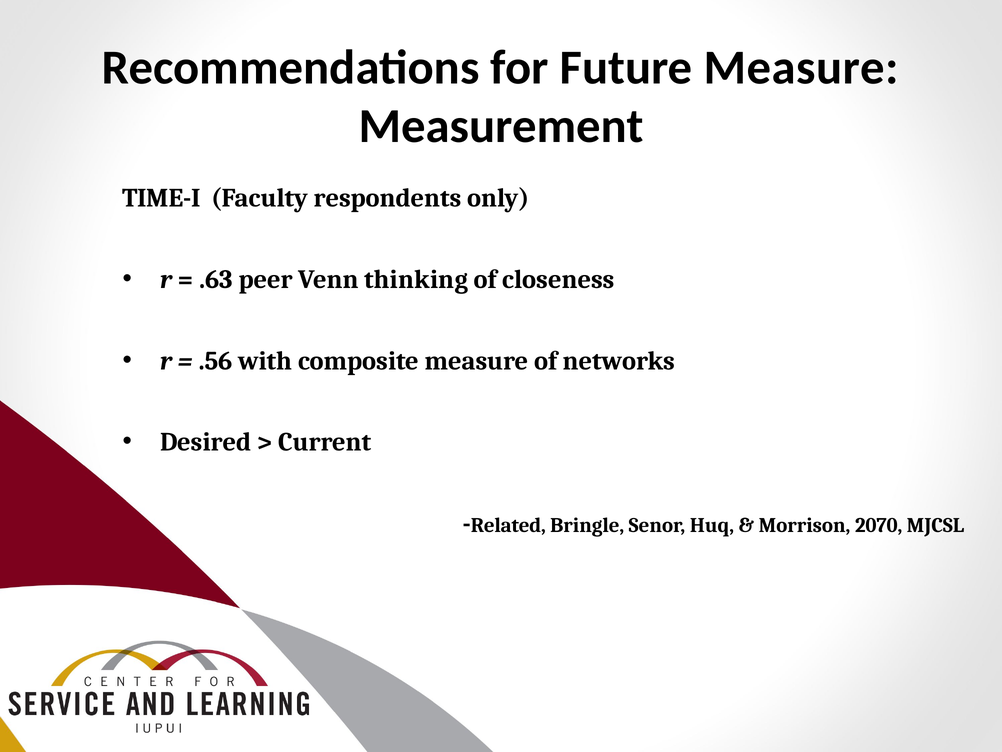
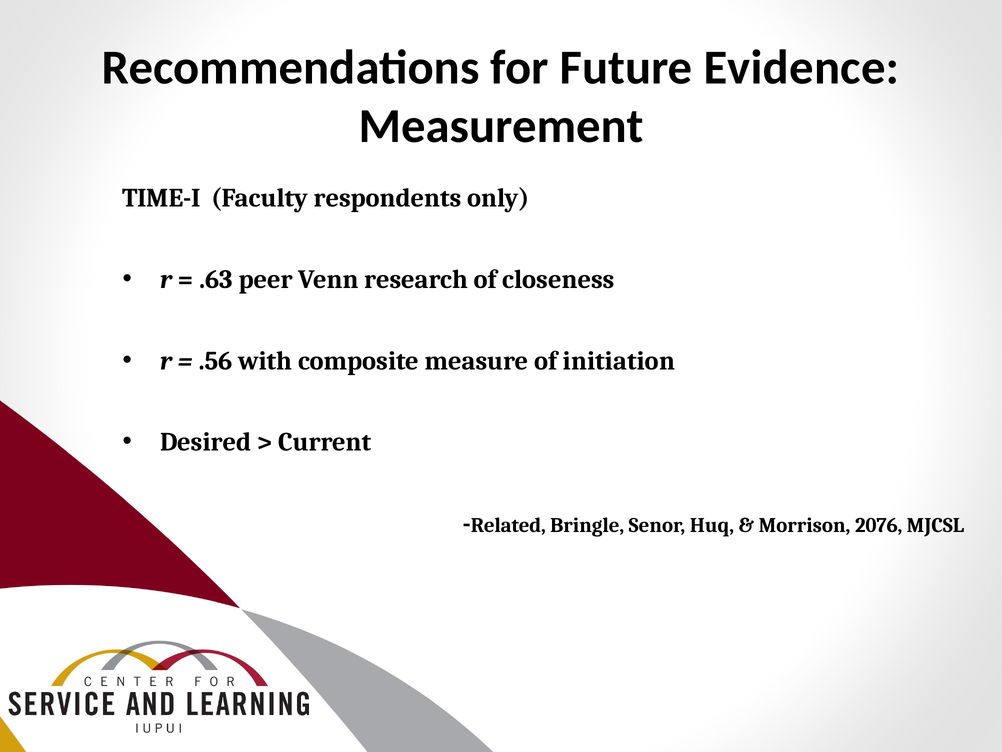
Future Measure: Measure -> Evidence (801, 68)
thinking: thinking -> research (416, 279)
networks: networks -> initiation (619, 361)
2070: 2070 -> 2076 (879, 525)
